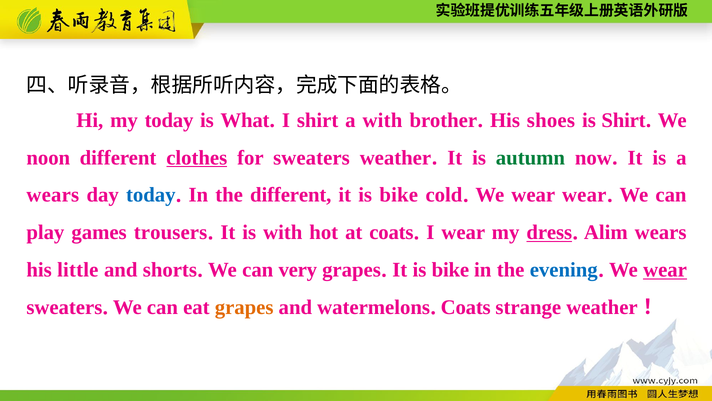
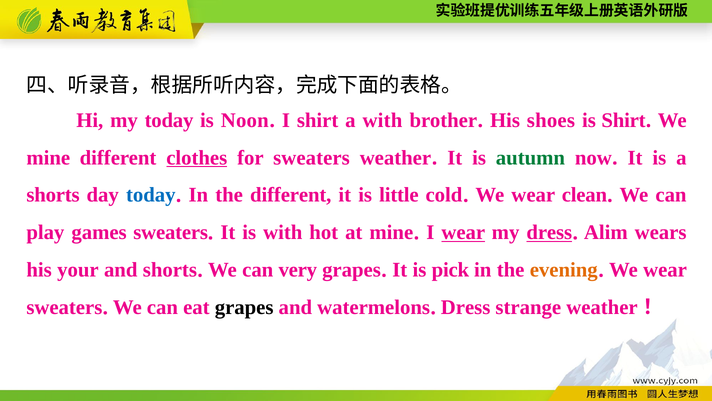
What: What -> Noon (245, 120)
noon: noon -> mine (48, 157)
wears: wears -> shorts (53, 195)
bike: bike -> little (399, 195)
wear wear: wear -> clean (584, 195)
games trousers: trousers -> sweaters (171, 232)
at coats: coats -> mine (391, 232)
wear underline: none -> present (463, 232)
little: little -> your (78, 270)
bike: bike -> pick (450, 270)
evening colour: blue -> orange (564, 270)
wear underline: present -> none (665, 270)
grapes colour: orange -> black (244, 307)
Coats: Coats -> Dress (466, 307)
